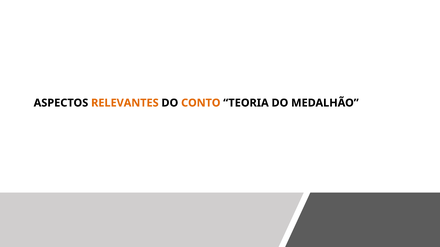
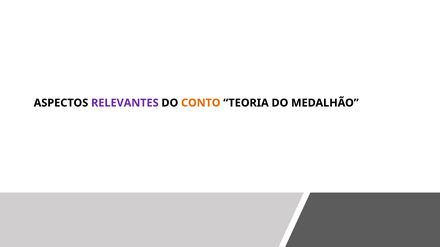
RELEVANTES colour: orange -> purple (125, 103)
